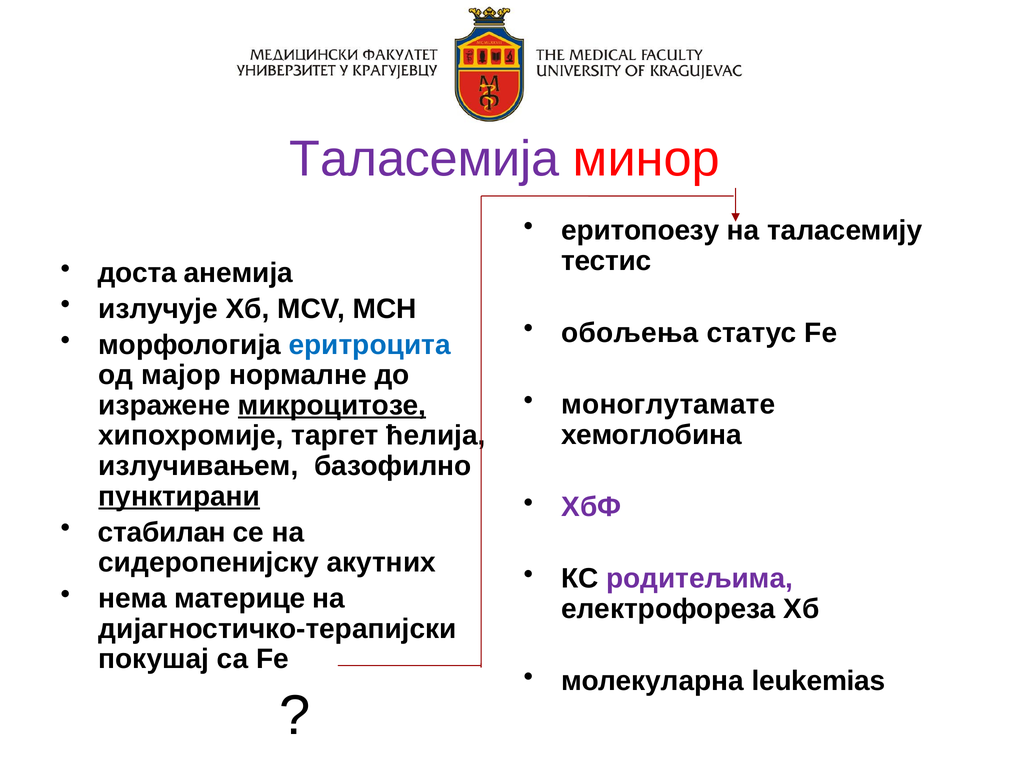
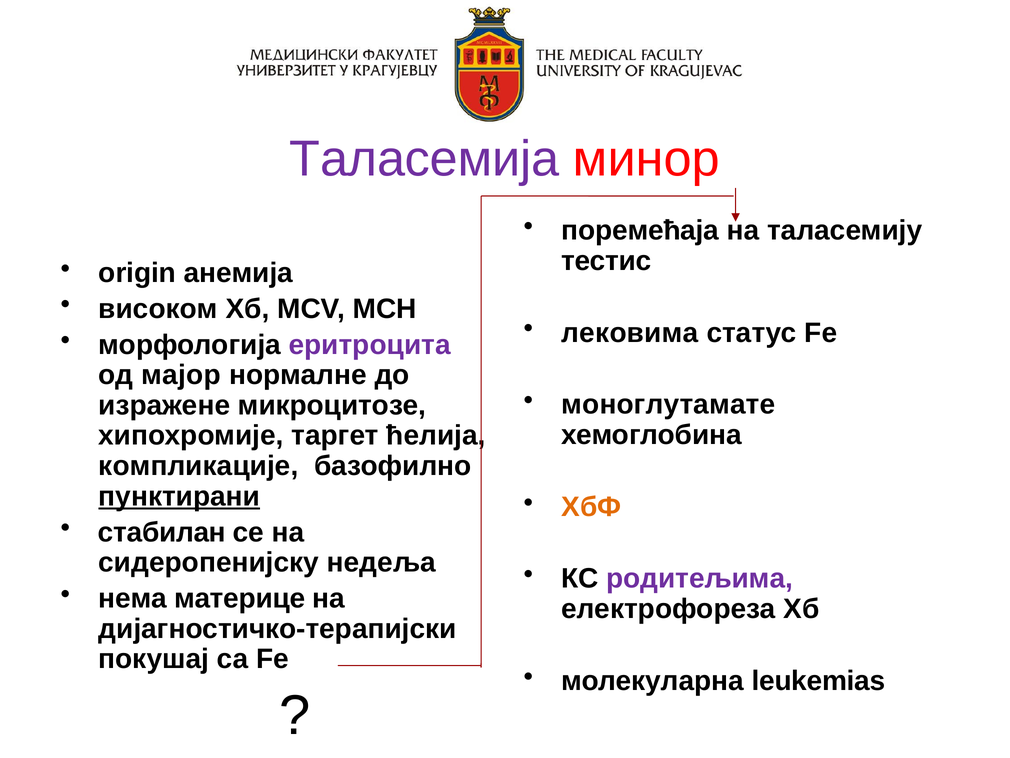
еритопоезу: еритопоезу -> поремећаја (640, 230)
доста: доста -> origin (137, 273)
излучује: излучује -> високом (158, 309)
обољења: обољења -> лековима (630, 333)
еритроцита colour: blue -> purple (370, 345)
микроцитозе underline: present -> none (332, 405)
излучивaњeм: излучивaњeм -> компликације (198, 466)
ХбФ colour: purple -> orange (591, 507)
акутних: акутних -> недeља (381, 562)
